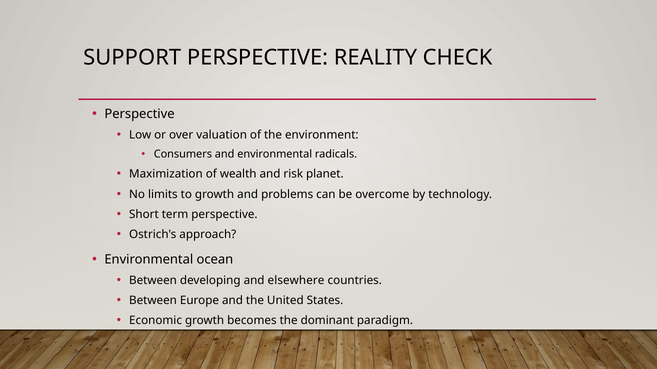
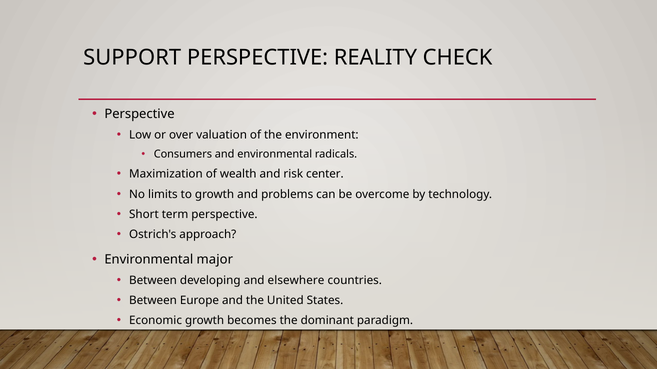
planet: planet -> center (325, 174)
ocean: ocean -> major (215, 260)
